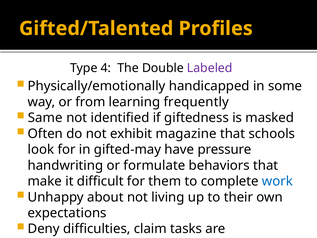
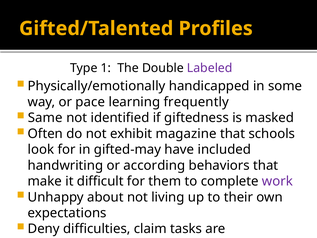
4: 4 -> 1 (106, 68)
from: from -> pace (90, 102)
pressure: pressure -> included (224, 149)
formulate: formulate -> according (154, 165)
work colour: blue -> purple (277, 181)
